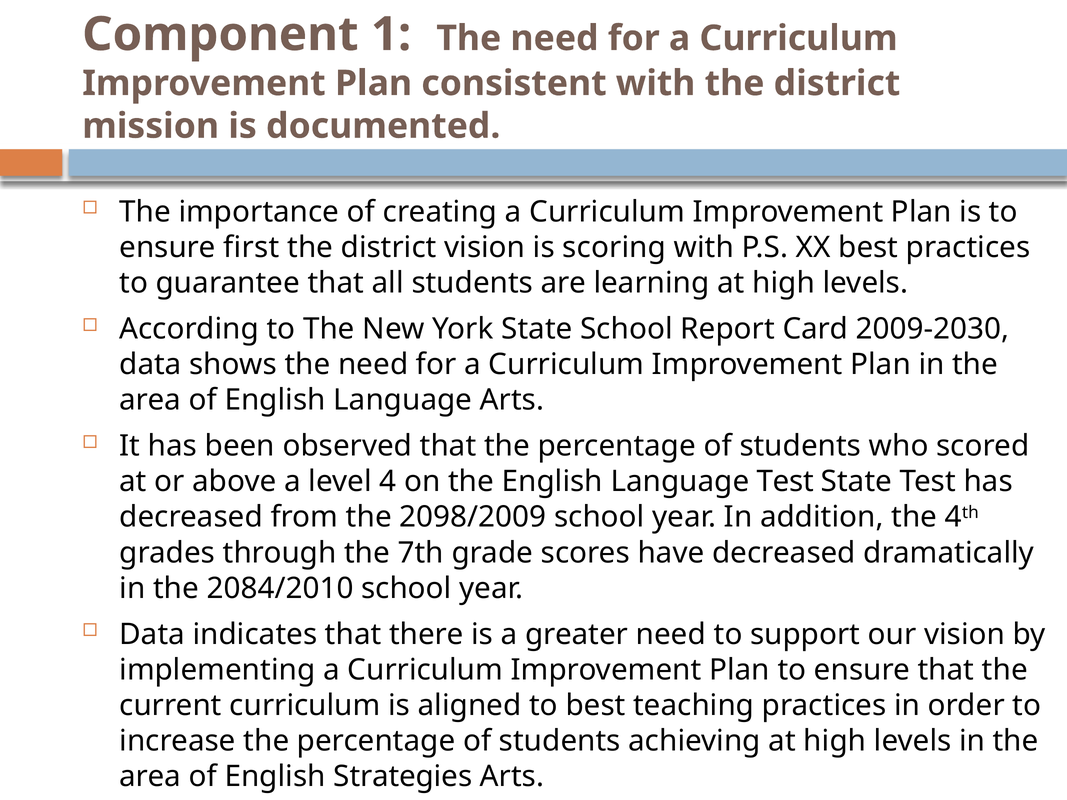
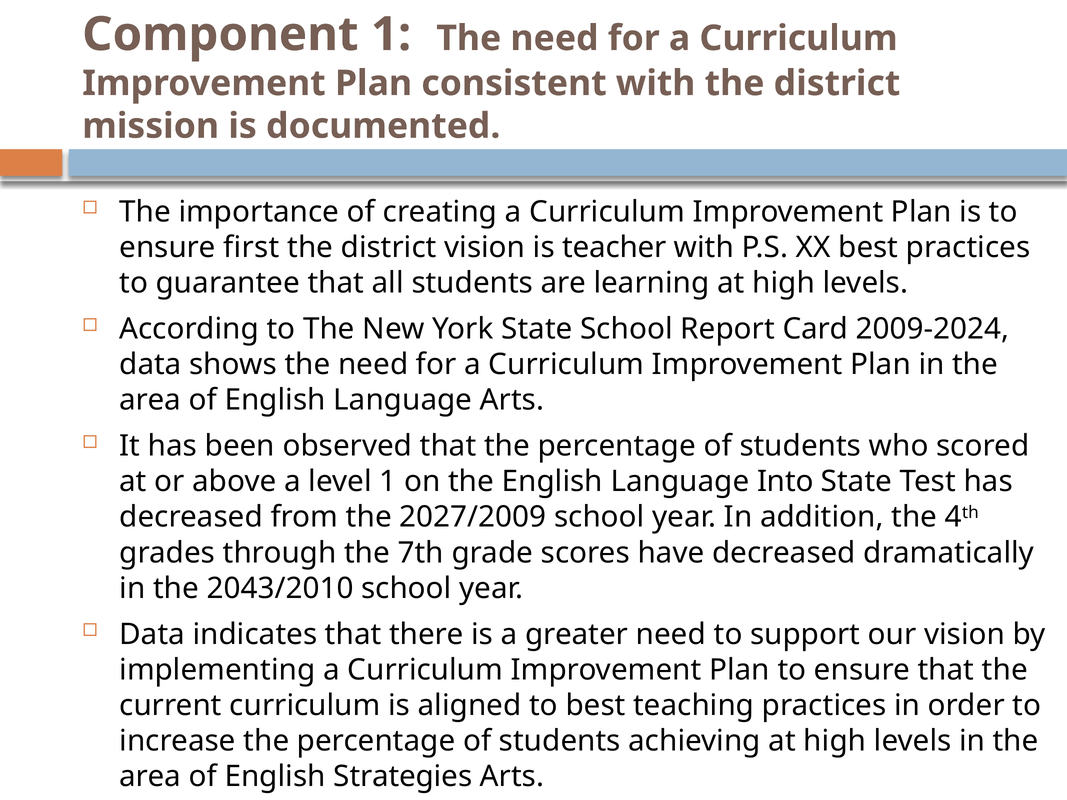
scoring: scoring -> teacher (614, 248)
2009-2030: 2009-2030 -> 2009-2024 (932, 329)
level 4: 4 -> 1 (388, 482)
Language Test: Test -> Into (785, 482)
2098/2009: 2098/2009 -> 2027/2009 (473, 517)
2084/2010: 2084/2010 -> 2043/2010 (280, 588)
